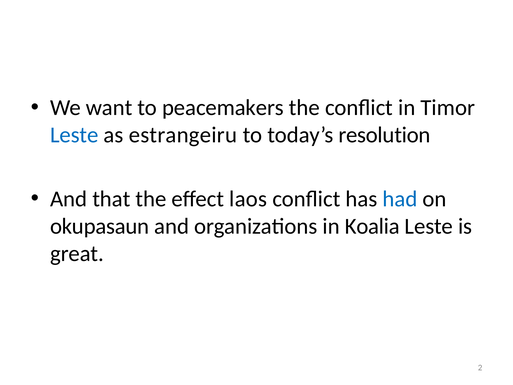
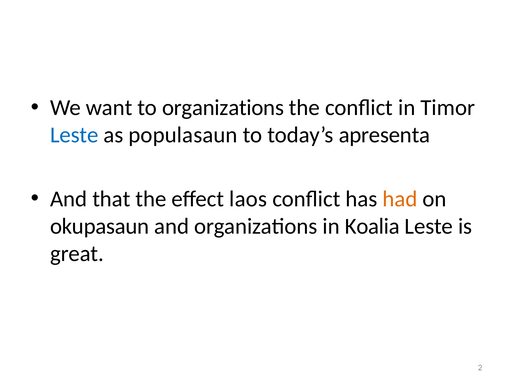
to peacemakers: peacemakers -> organizations (223, 108)
estrangeiru: estrangeiru -> populasaun (183, 135)
resolution: resolution -> apresenta (384, 135)
had colour: blue -> orange (400, 199)
